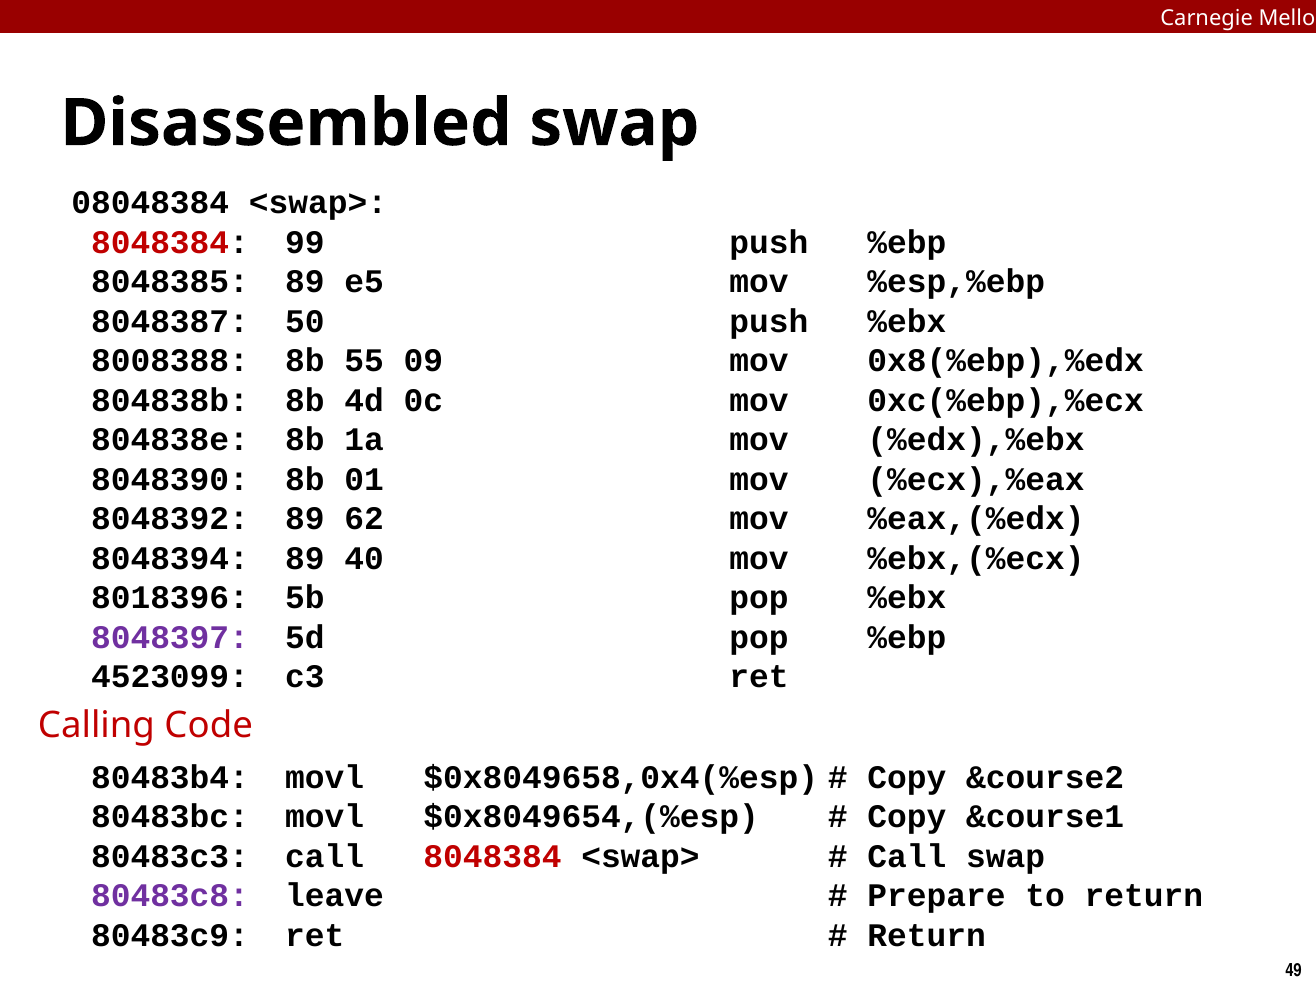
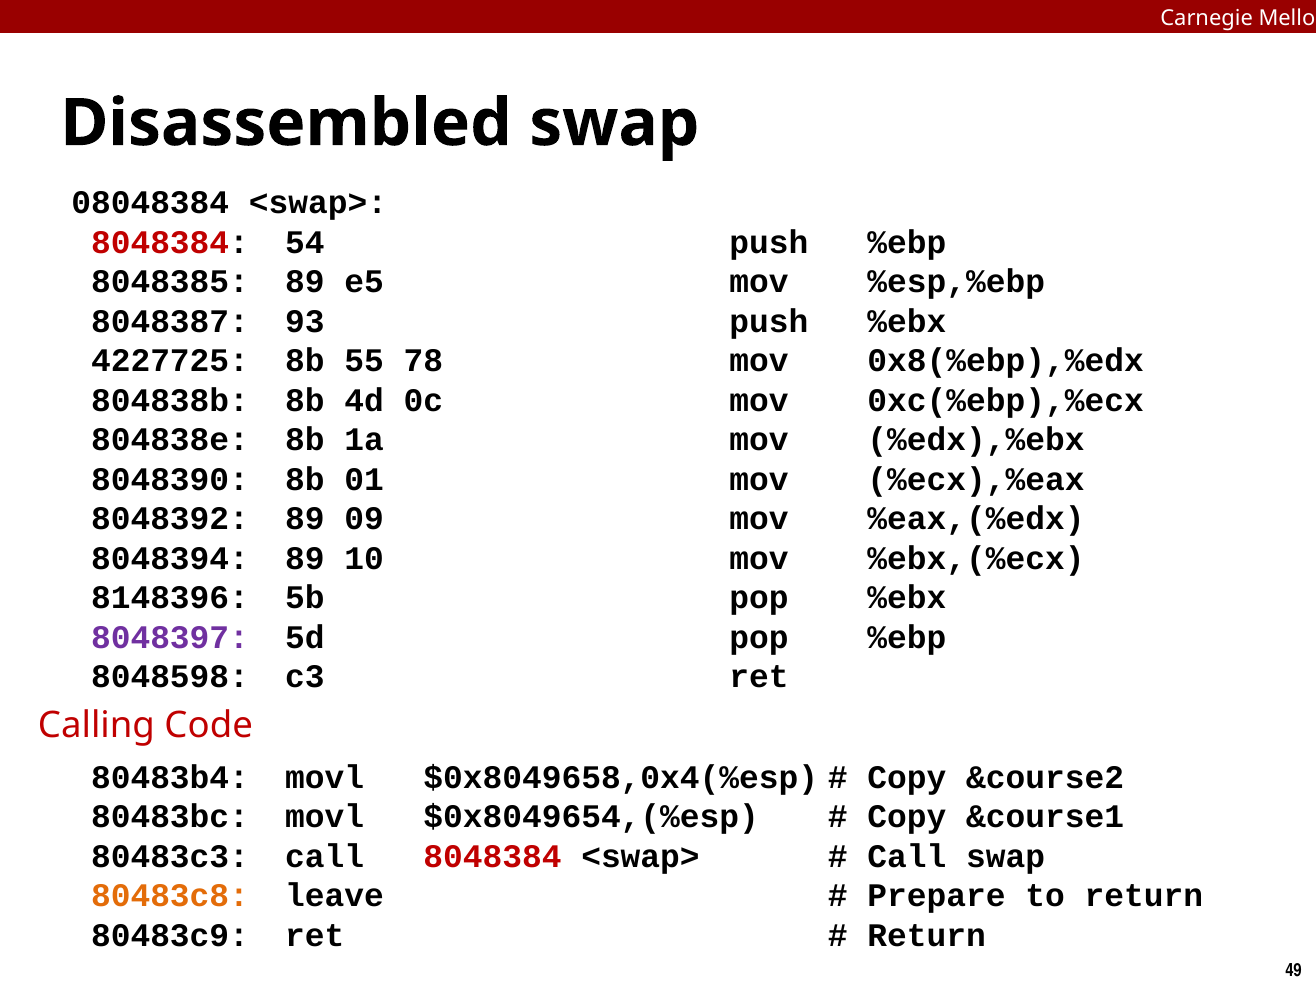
99: 99 -> 54 (305, 242)
50: 50 -> 93 (305, 321)
8008388: 8008388 -> 4227725 (170, 361)
09: 09 -> 78 (423, 361)
62: 62 -> 09 (364, 519)
40: 40 -> 10 (364, 558)
8018396: 8018396 -> 8148396 (170, 598)
4523099: 4523099 -> 8048598 (170, 677)
80483c8 colour: purple -> orange (170, 896)
